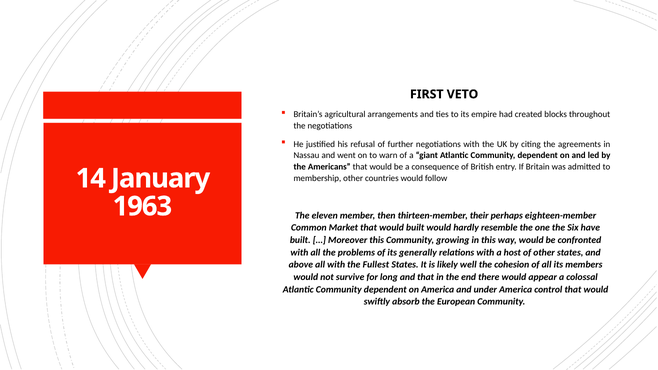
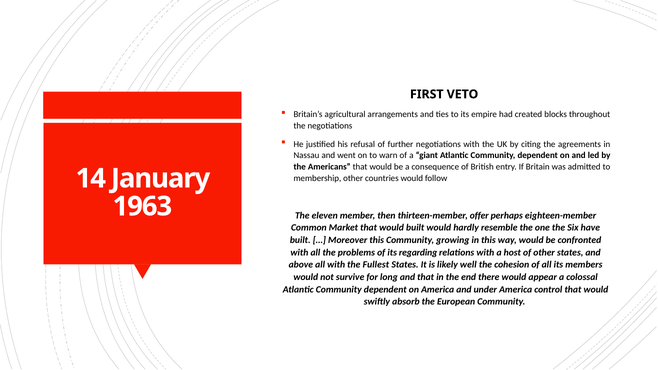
their: their -> offer (479, 216)
generally: generally -> regarding (418, 253)
